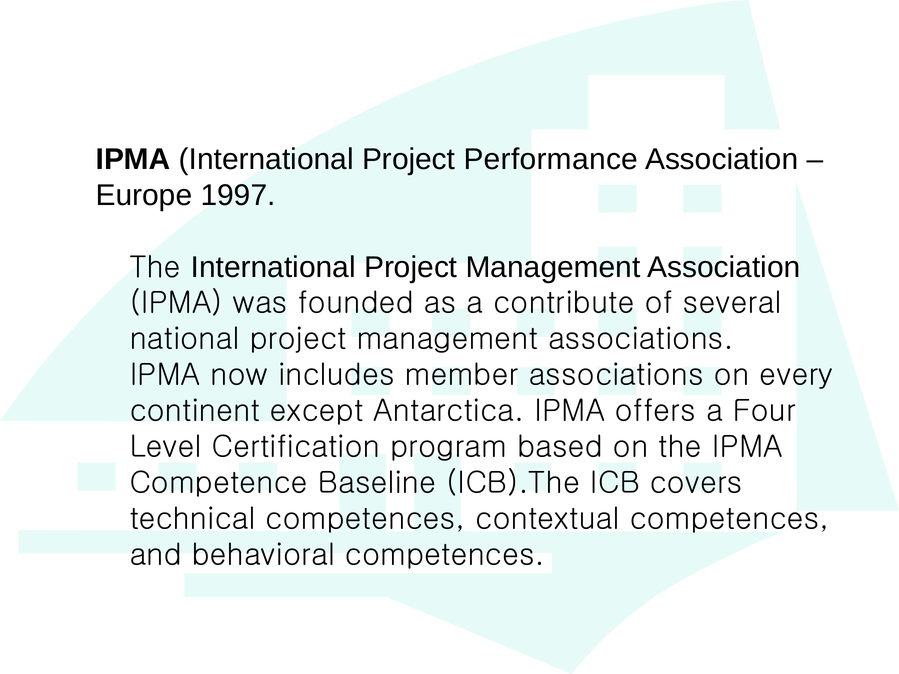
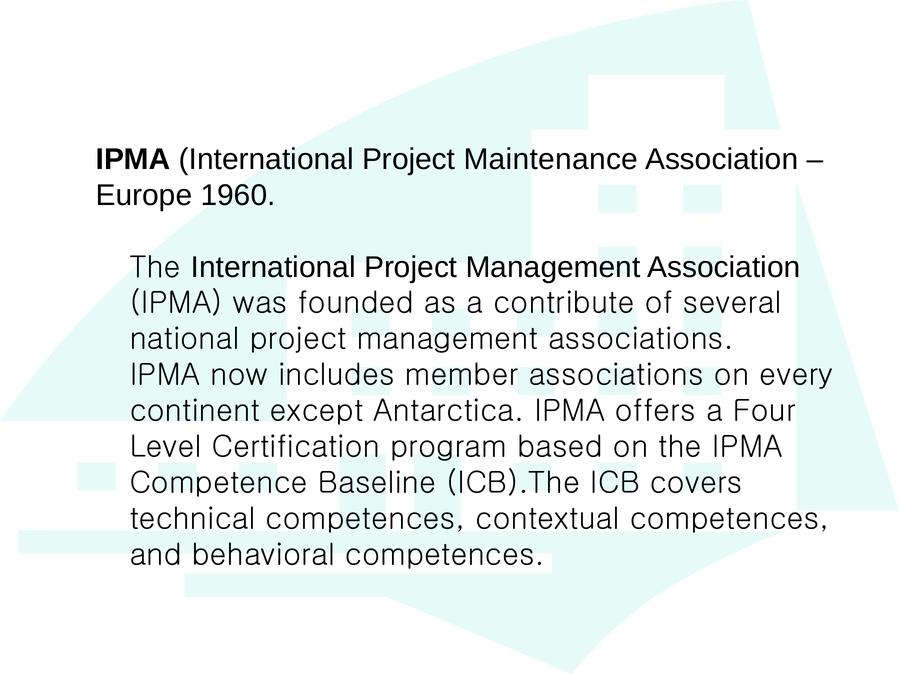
Performance: Performance -> Maintenance (551, 159)
1997: 1997 -> 1960 (238, 195)
